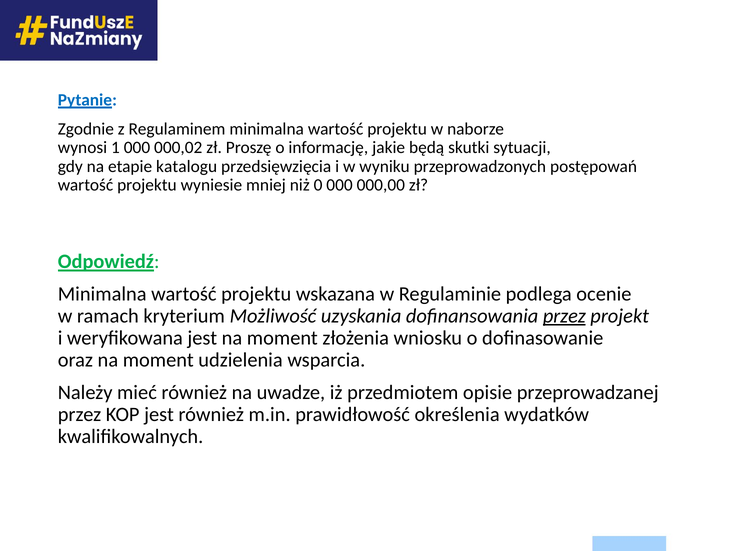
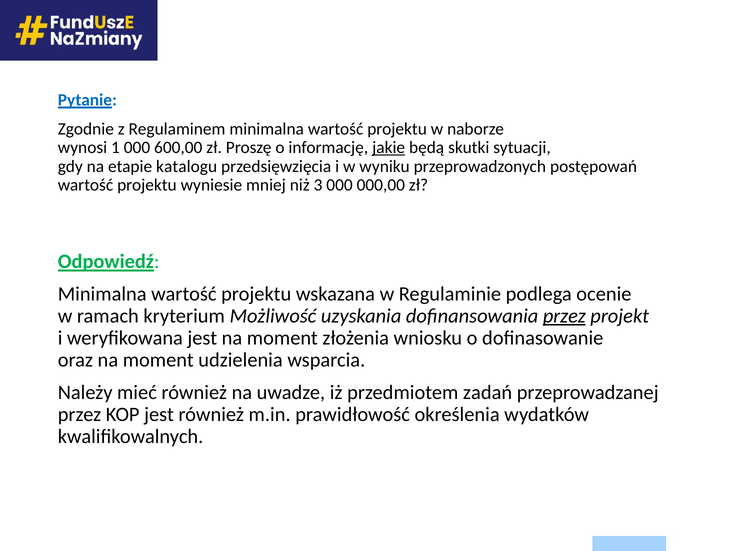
000,02: 000,02 -> 600,00 (178, 147)
jakie underline: none -> present (389, 147)
0: 0 -> 3 (318, 185)
opisie: opisie -> zadań (488, 392)
